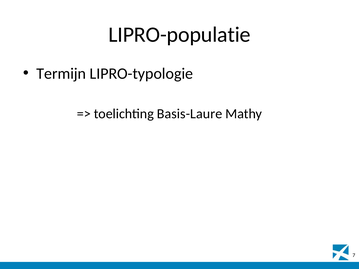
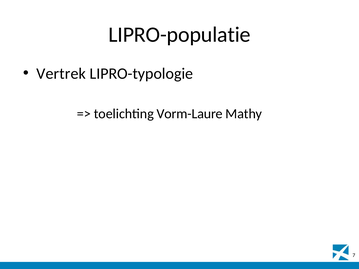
Termijn: Termijn -> Vertrek (61, 74)
Basis-Laure: Basis-Laure -> Vorm-Laure (190, 114)
